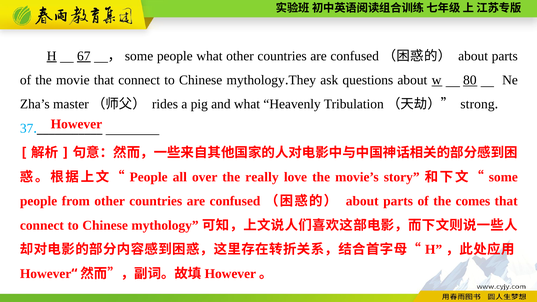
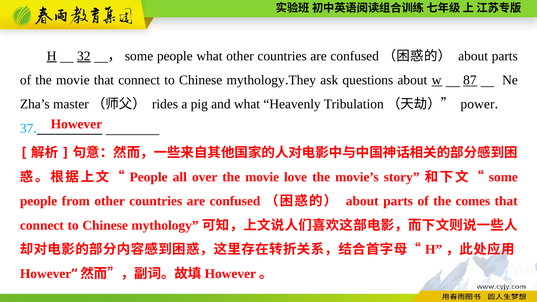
67: 67 -> 32 (84, 56)
80: 80 -> 87 (470, 80)
strong: strong -> power (477, 104)
over the really: really -> movie (262, 177)
